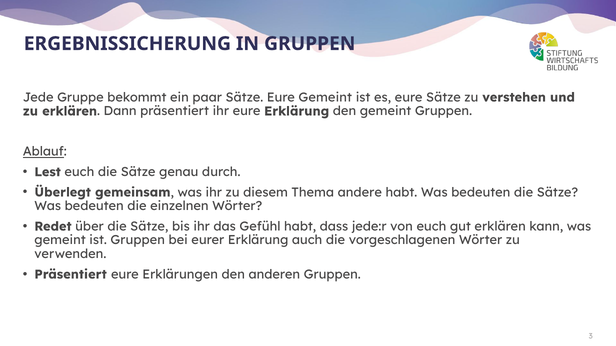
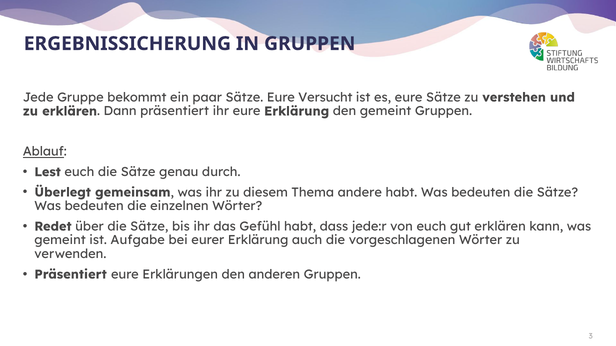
Eure Gemeint: Gemeint -> Versucht (325, 97)
ist Gruppen: Gruppen -> Aufgabe (138, 241)
